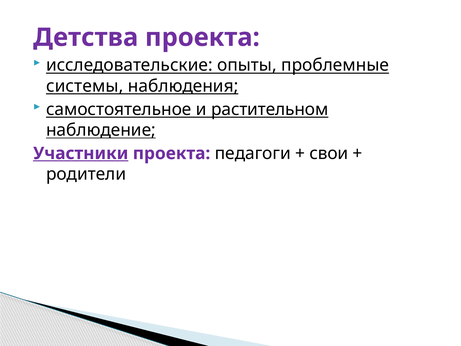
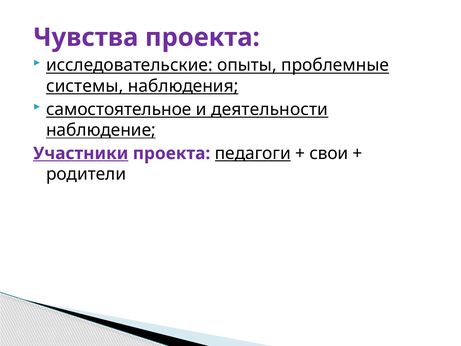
Детства: Детства -> Чувства (86, 37)
растительном: растительном -> деятельности (270, 109)
педагоги underline: none -> present (253, 153)
